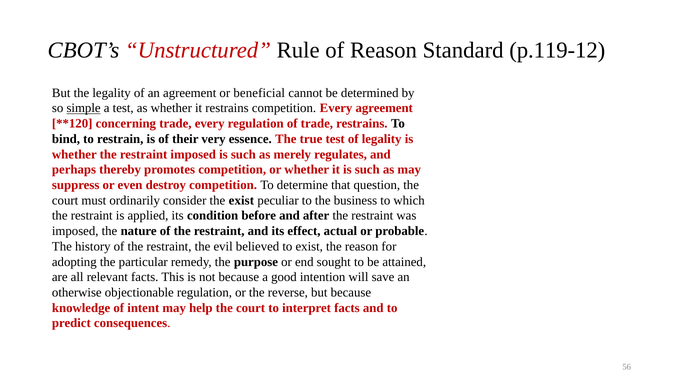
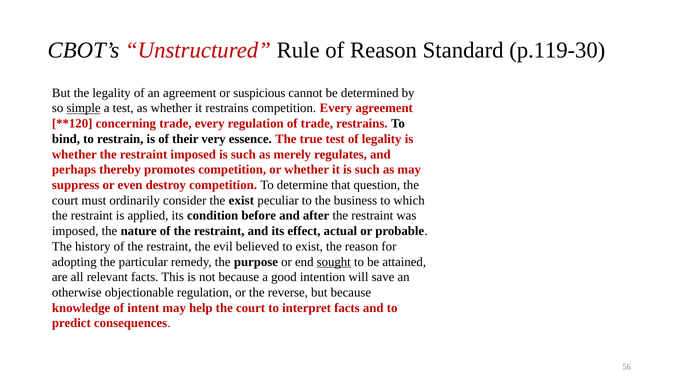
p.119-12: p.119-12 -> p.119-30 (557, 50)
beneficial: beneficial -> suspicious (259, 93)
sought underline: none -> present (334, 262)
